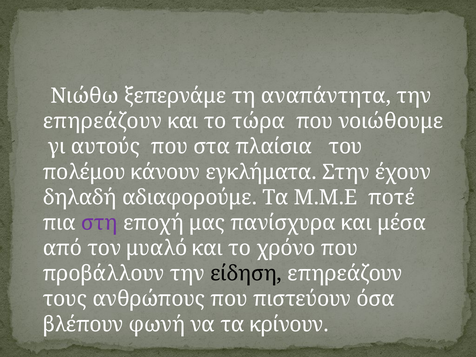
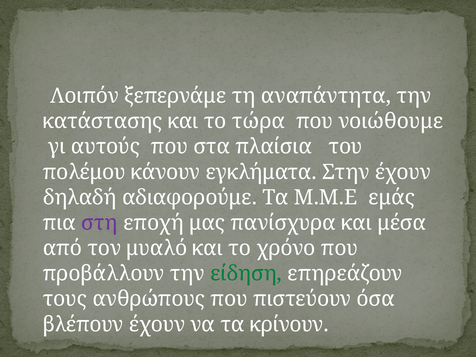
Νιώθω: Νιώθω -> Λοιπόν (85, 96)
επηρεάζουν: επηρεάζουν -> κατάστασης (103, 121)
ποτέ: ποτέ -> εμάς (392, 197)
είδηση colour: black -> green (246, 274)
βλέπουν φωνή: φωνή -> έχουν (157, 324)
